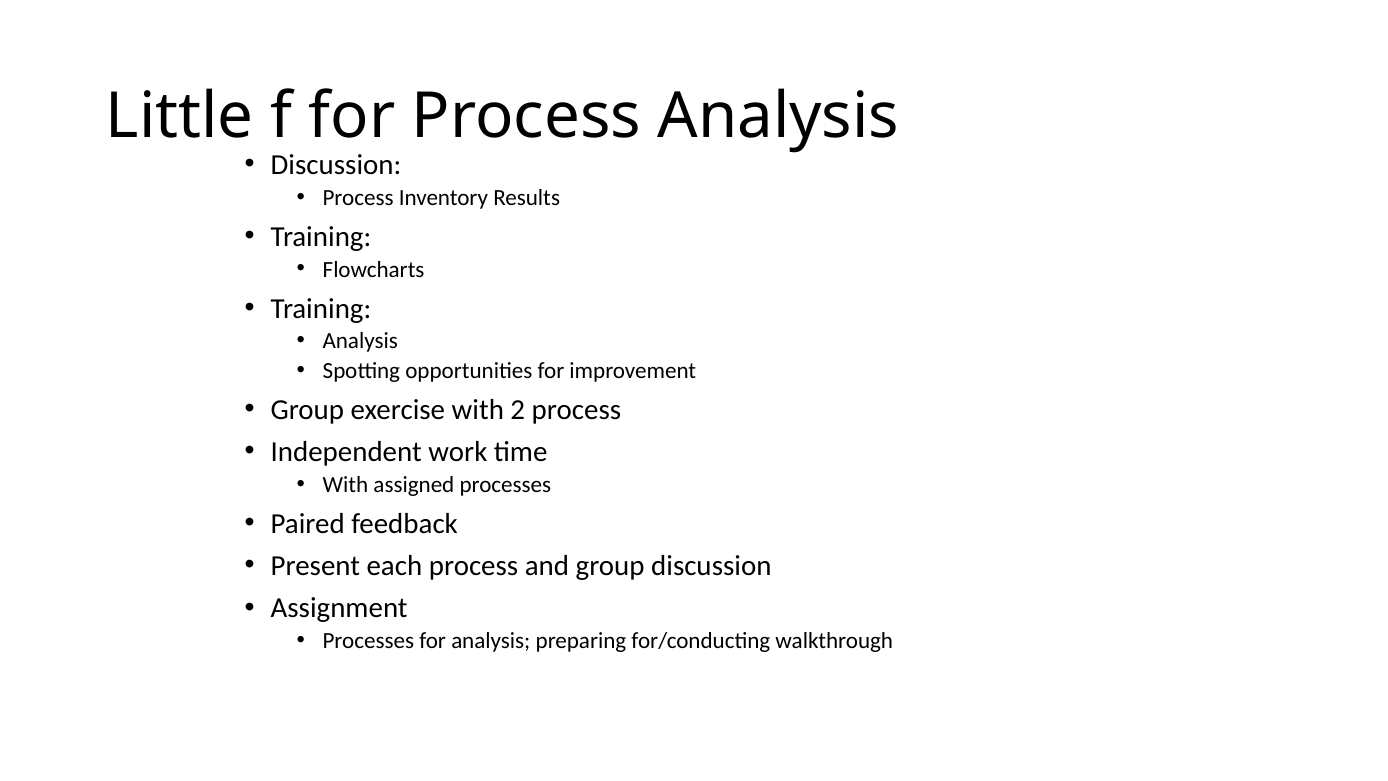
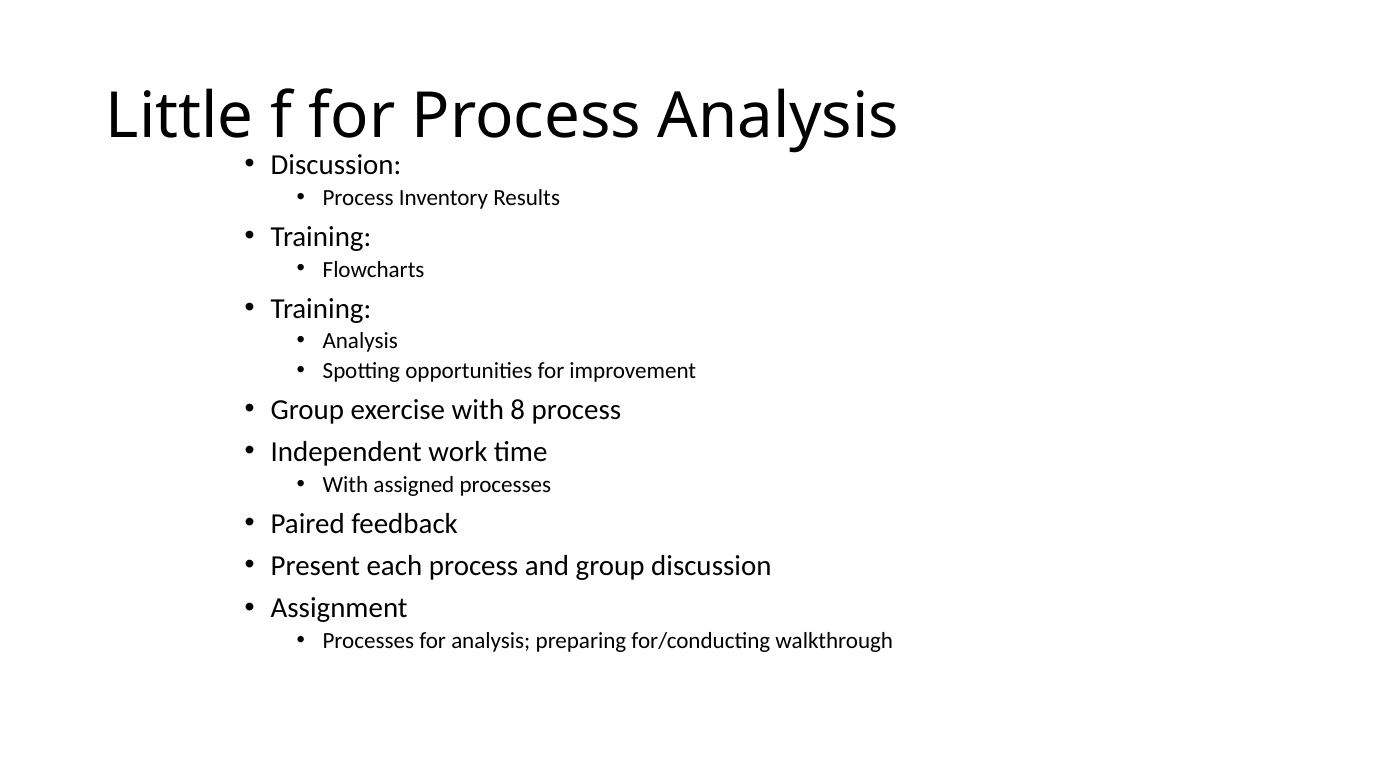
2: 2 -> 8 (518, 410)
